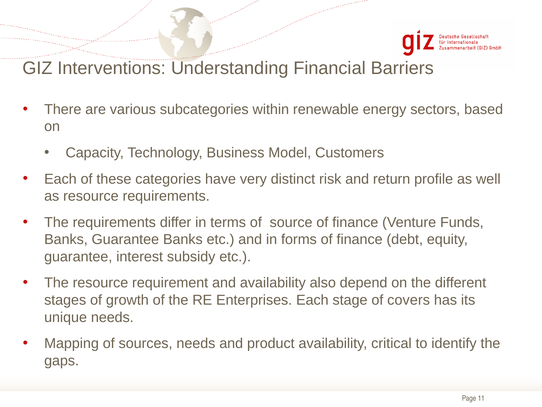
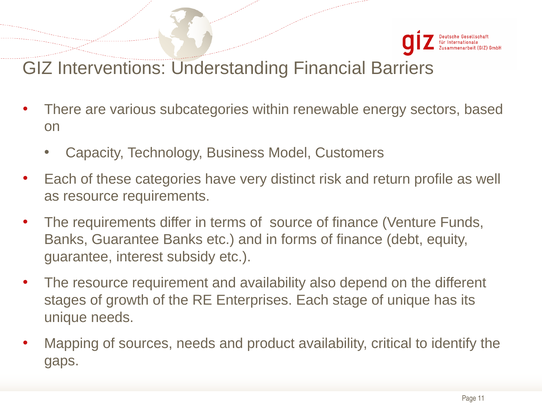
of covers: covers -> unique (409, 300)
